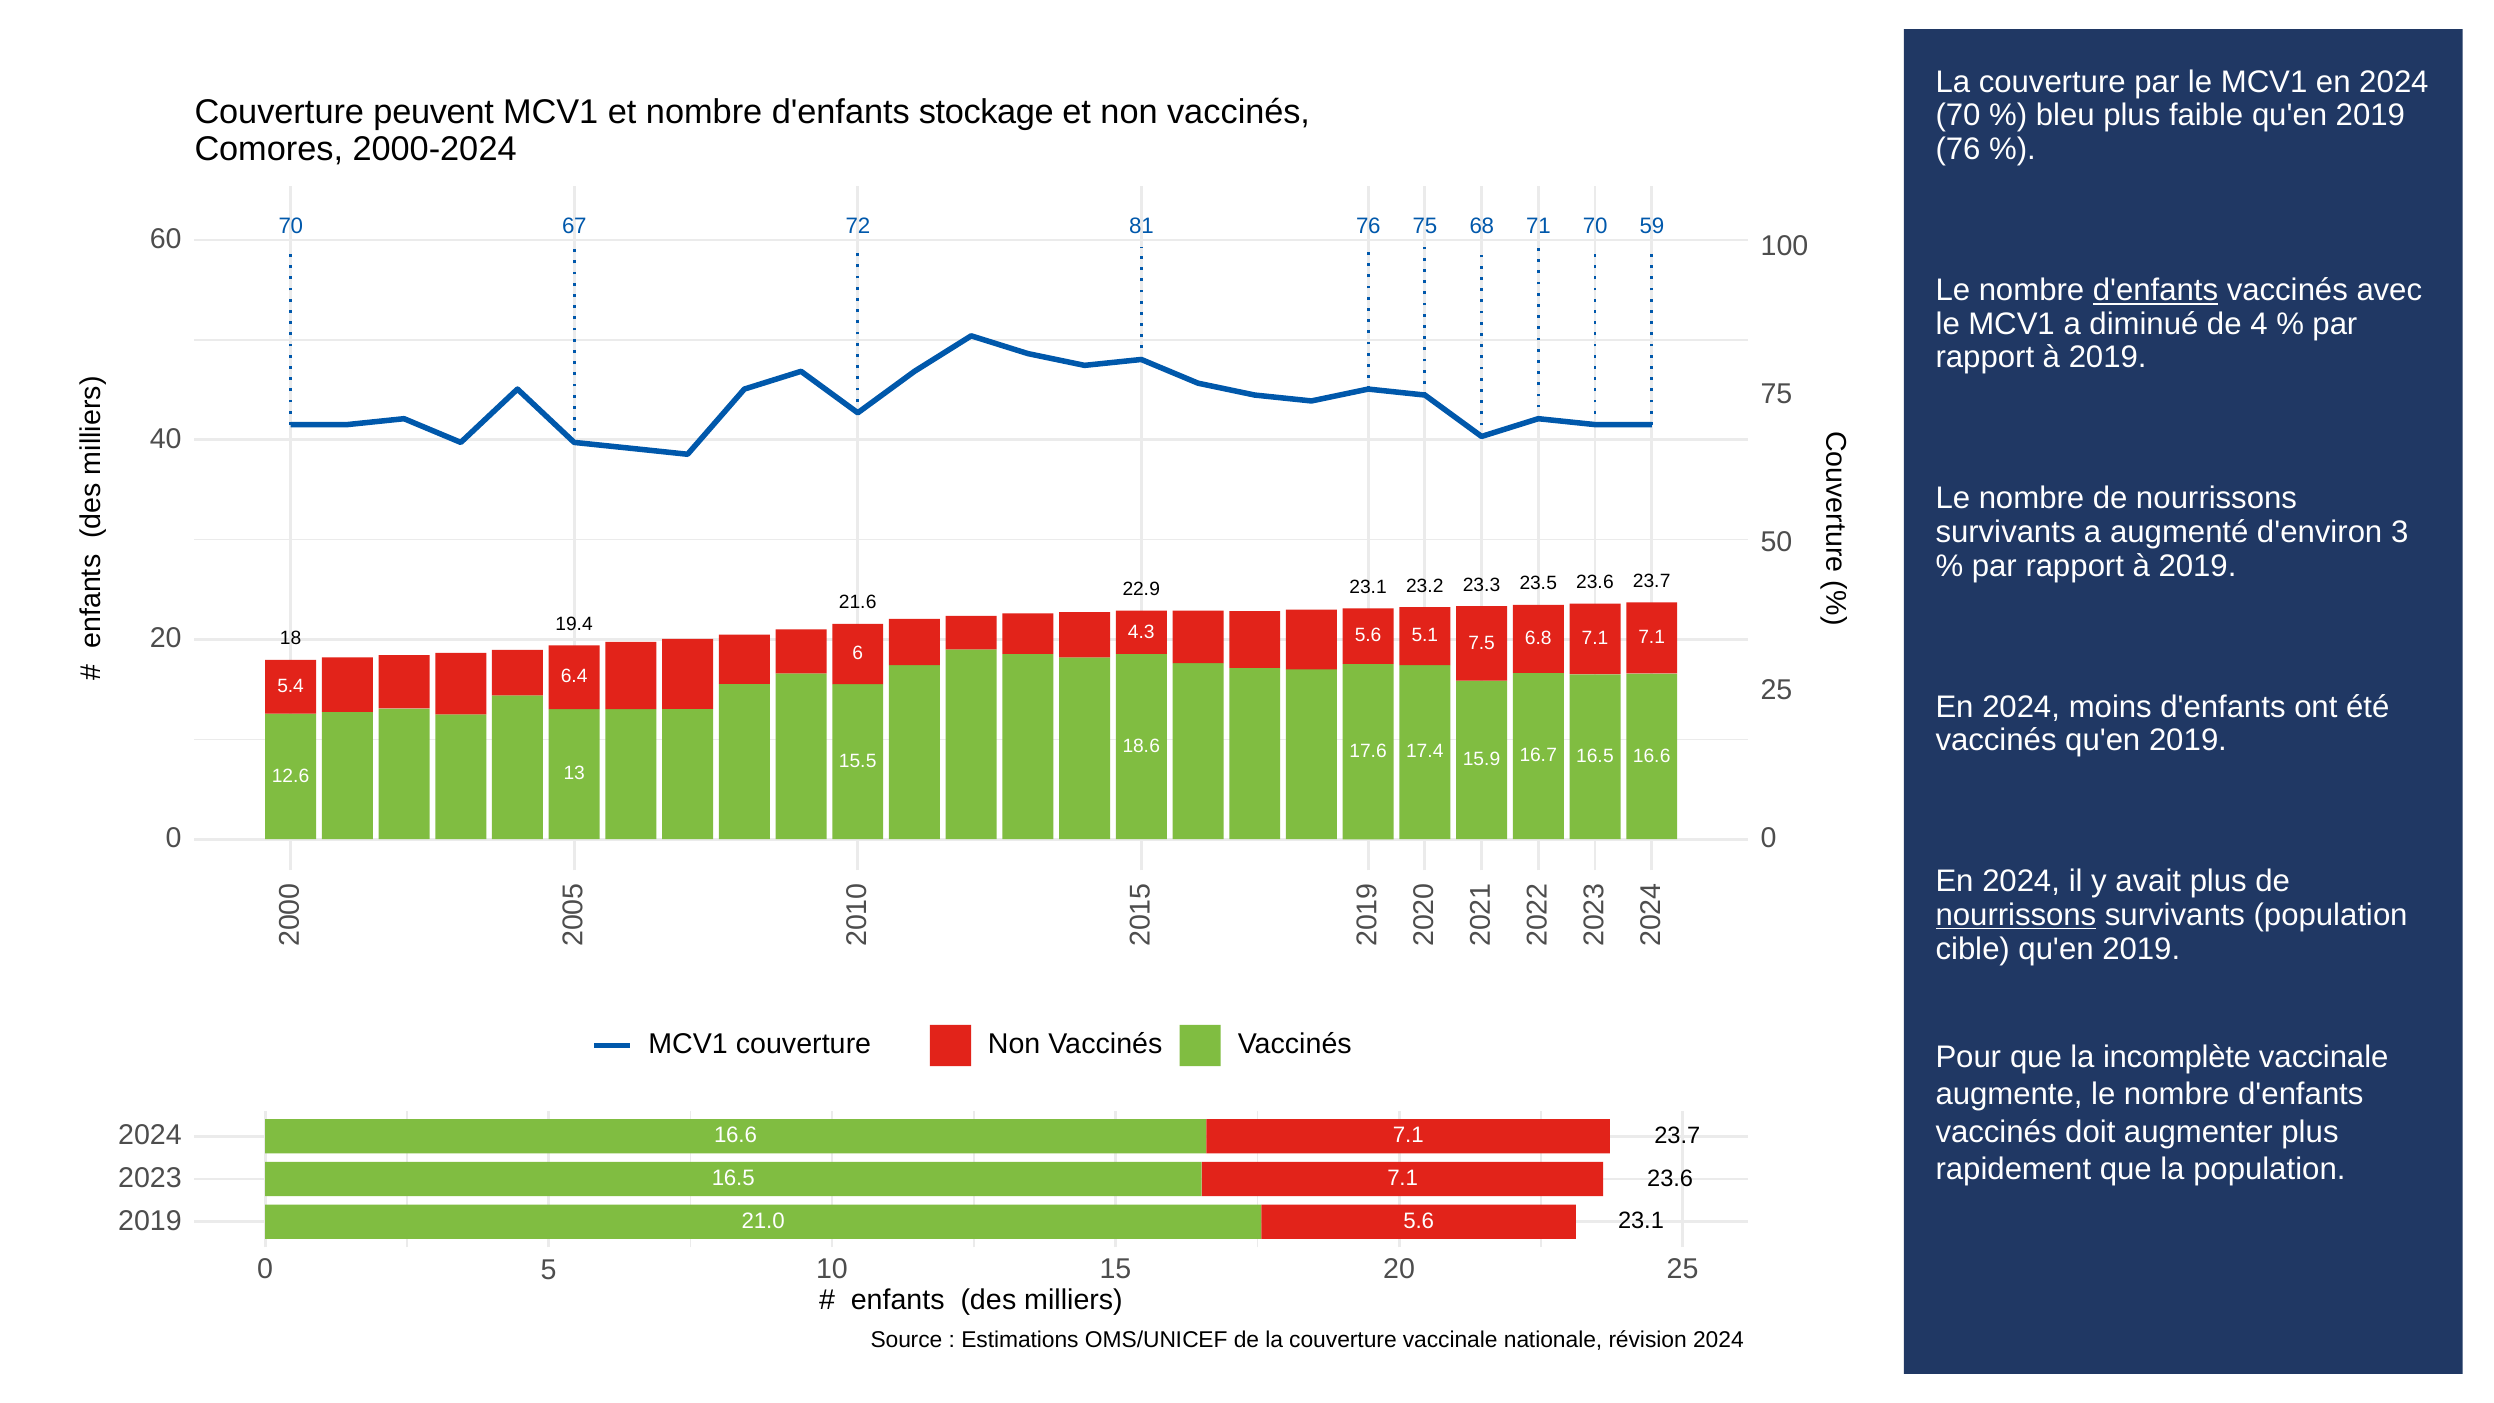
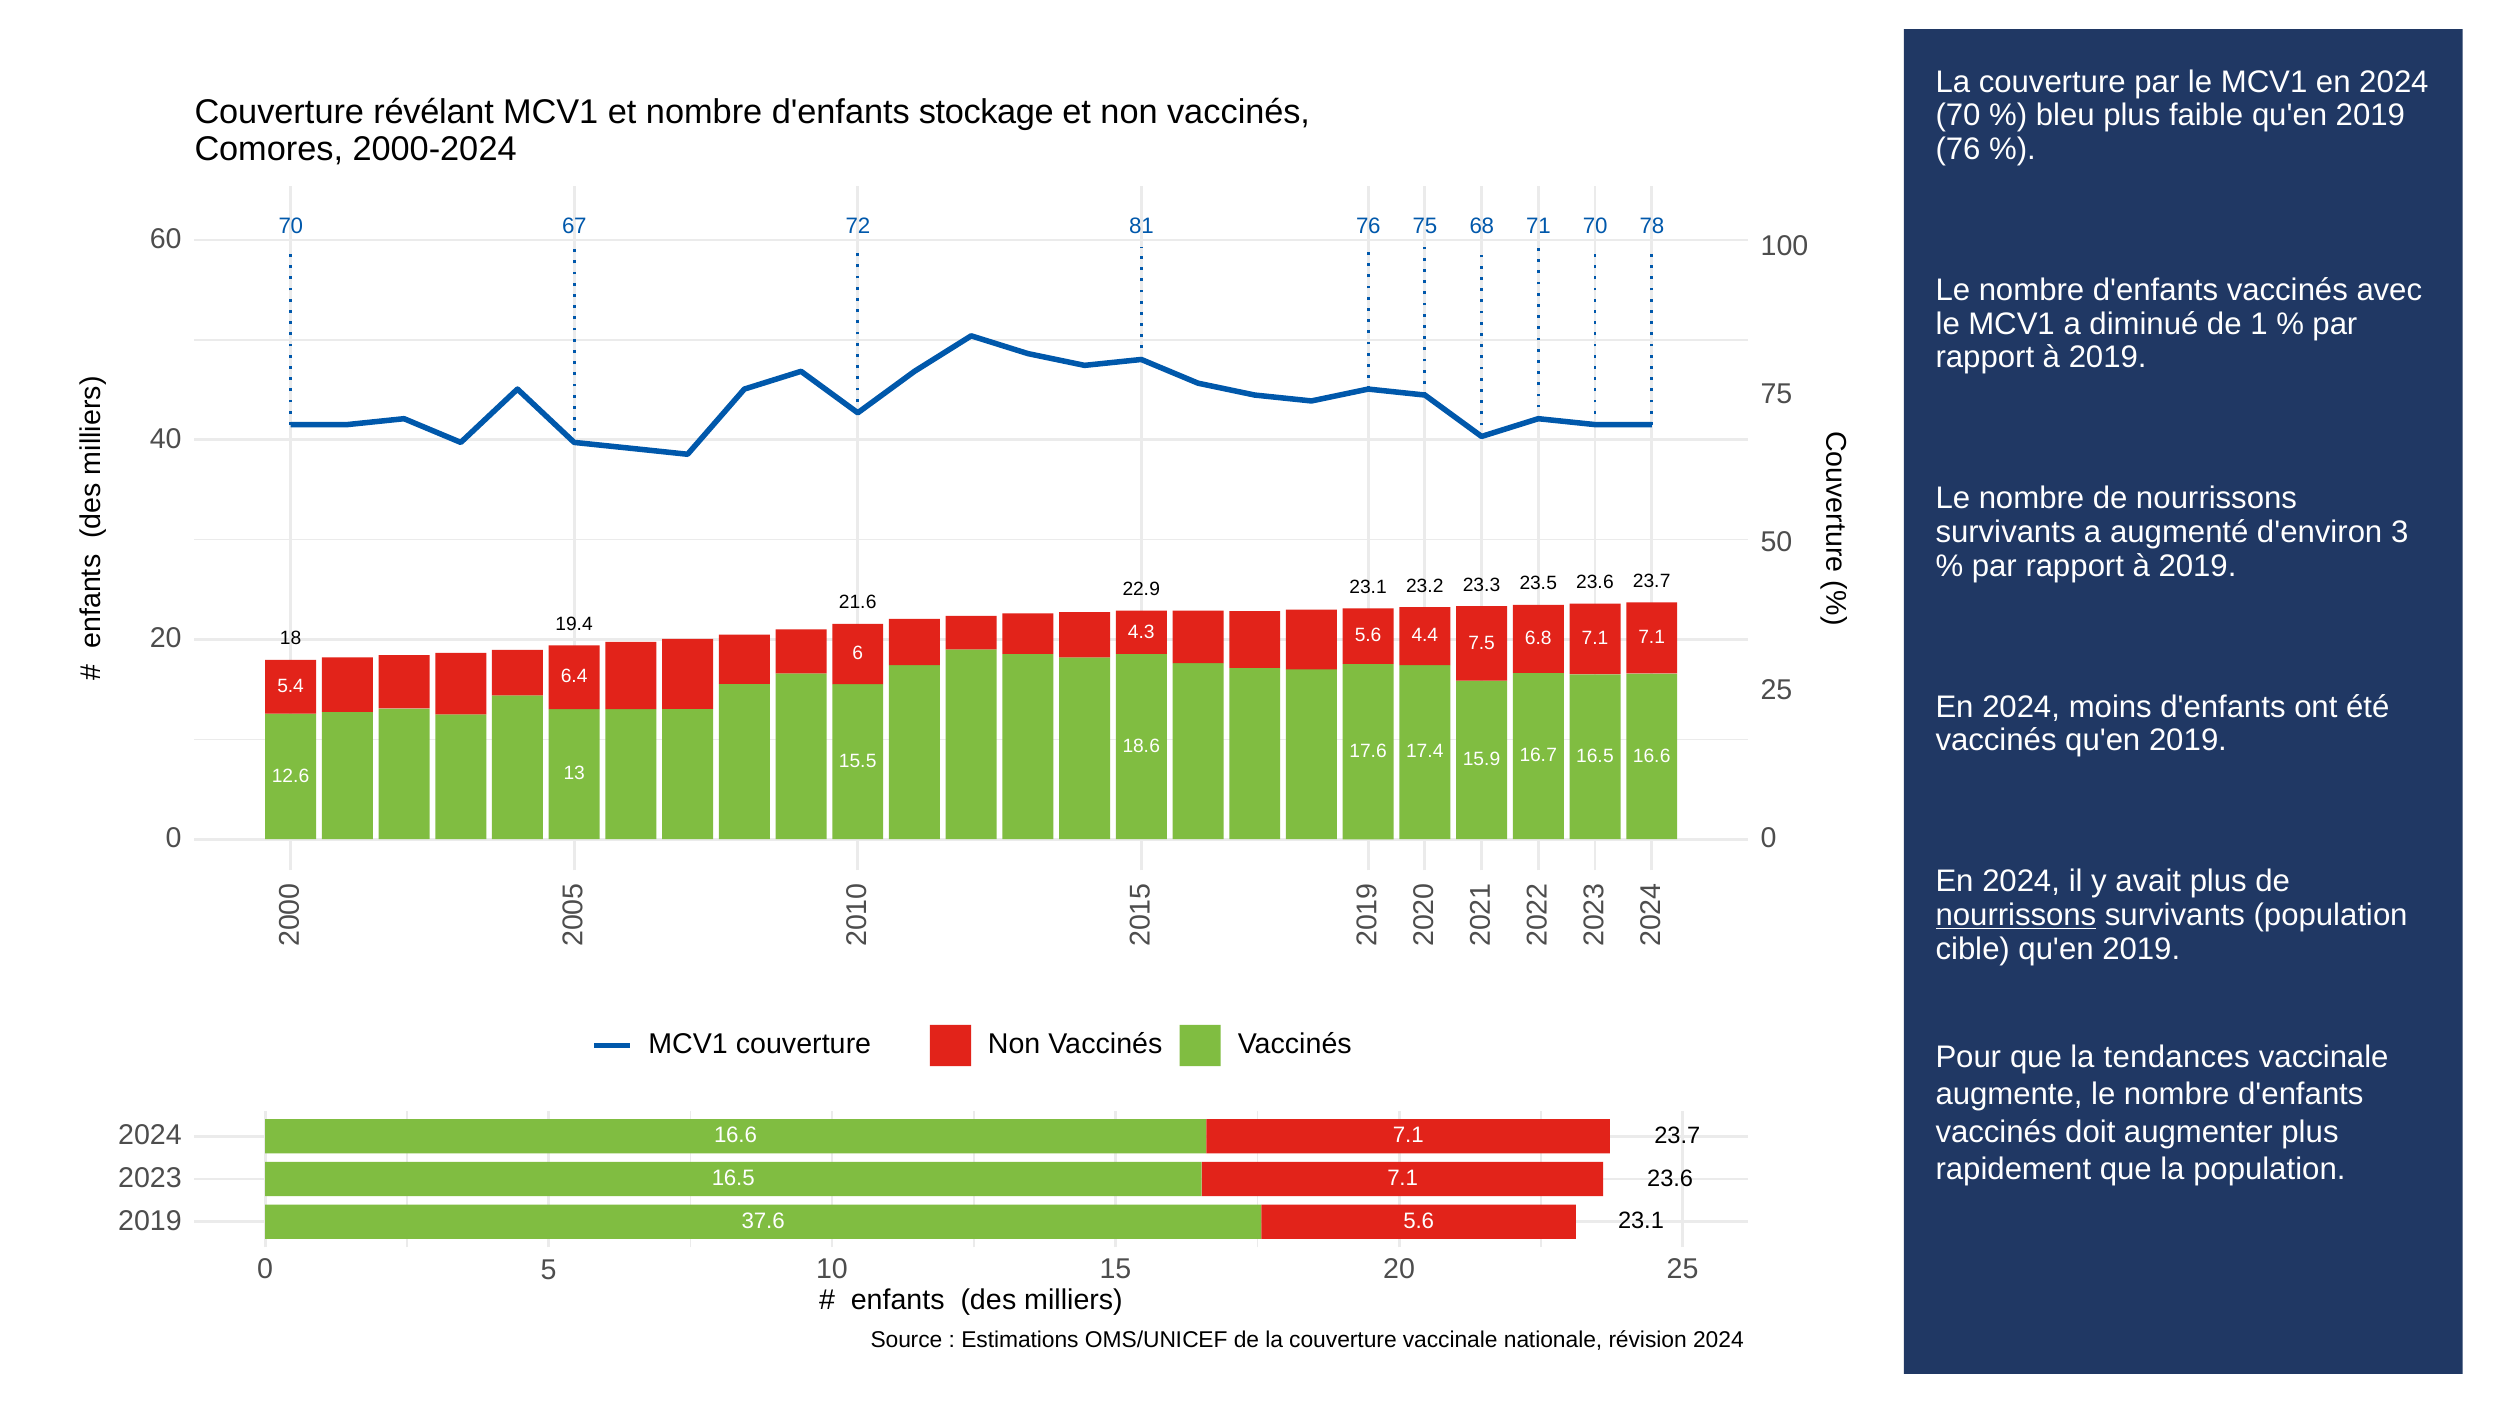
peuvent: peuvent -> révélant (434, 112)
59: 59 -> 78 (1652, 226)
d'enfants underline: present -> none (2155, 290)
de 4: 4 -> 1 (2259, 324)
5.1: 5.1 -> 4.4 (1425, 636)
incomplète: incomplète -> tendances (2177, 1057)
21.0: 21.0 -> 37.6 (763, 1221)
